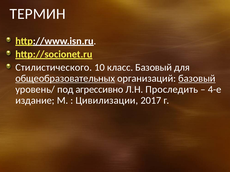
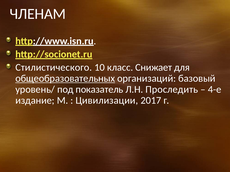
ТЕРМИН: ТЕРМИН -> ЧЛЕНАМ (38, 14)
класс Базовый: Базовый -> Снижает (154, 68)
базовый underline: present -> none (197, 79)
агрессивно: агрессивно -> показатель (99, 90)
